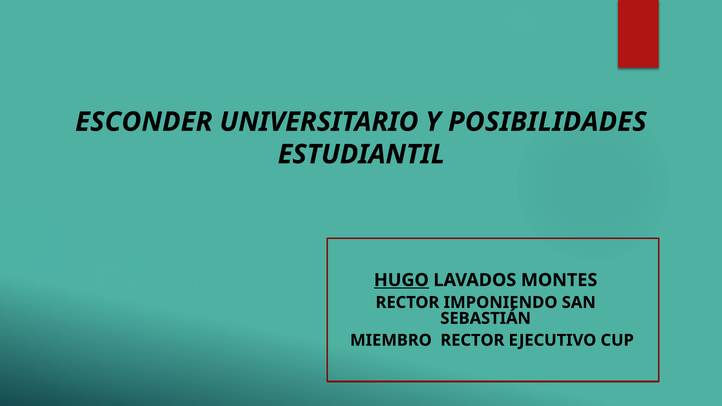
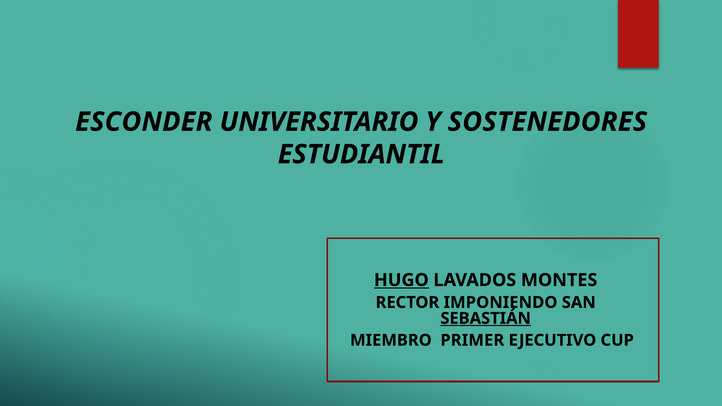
POSIBILIDADES: POSIBILIDADES -> SOSTENEDORES (547, 122)
SEBASTIÁN underline: none -> present (486, 318)
MIEMBRO RECTOR: RECTOR -> PRIMER (472, 340)
